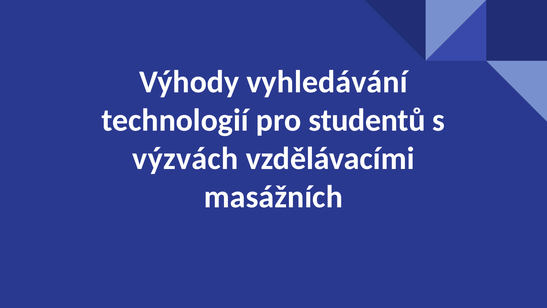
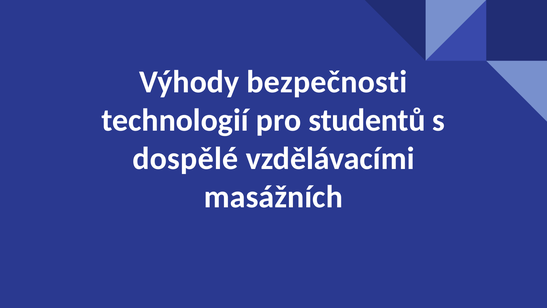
vyhledávání: vyhledávání -> bezpečnosti (327, 82)
výzvách: výzvách -> dospělé (185, 158)
